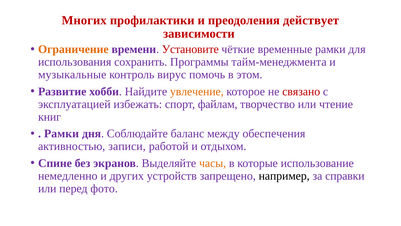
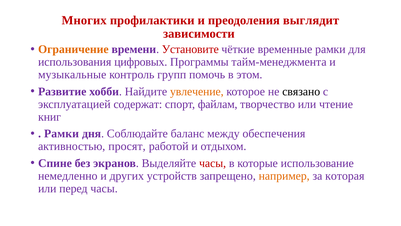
действует: действует -> выглядит (311, 20)
сохранить: сохранить -> цифровых (141, 62)
вирус: вирус -> групп (172, 75)
связано colour: red -> black (301, 91)
избежать: избежать -> содержат (138, 104)
записи: записи -> просят (127, 146)
часы colour: orange -> red (213, 163)
например colour: black -> orange (284, 175)
справки: справки -> которая (345, 175)
перед фото: фото -> часы (104, 188)
